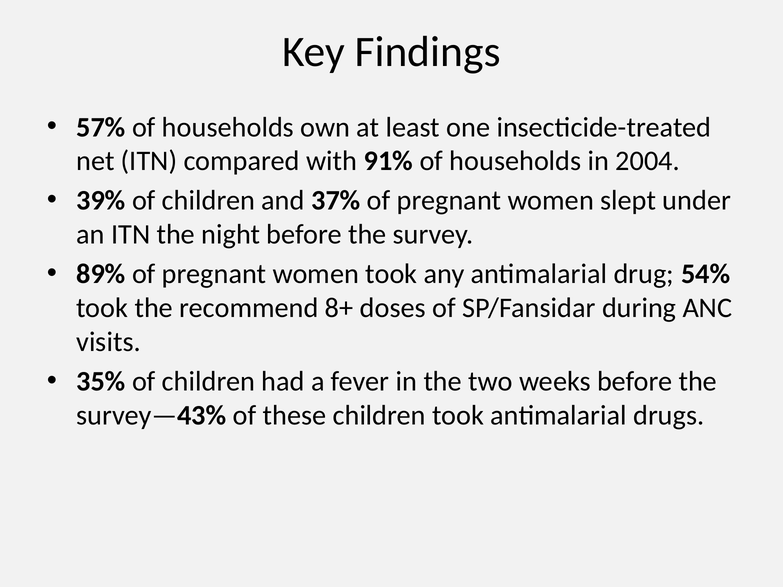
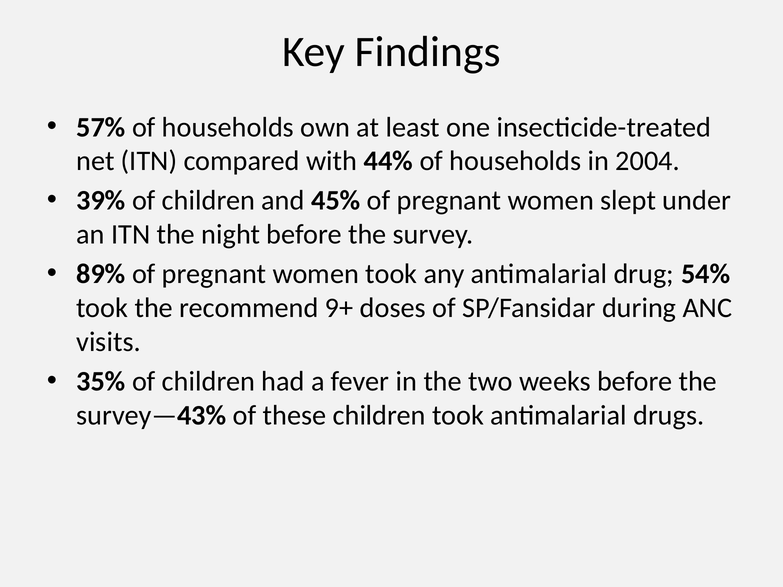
91%: 91% -> 44% (388, 161)
37%: 37% -> 45% (336, 201)
8+: 8+ -> 9+ (339, 308)
